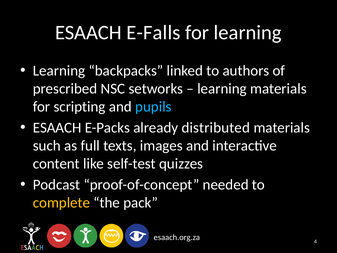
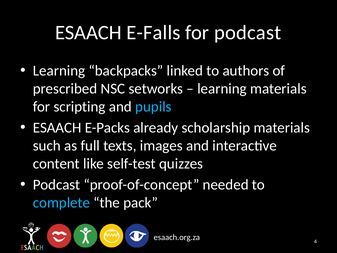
for learning: learning -> podcast (248, 33)
distributed: distributed -> scholarship (216, 128)
complete colour: yellow -> light blue (61, 203)
